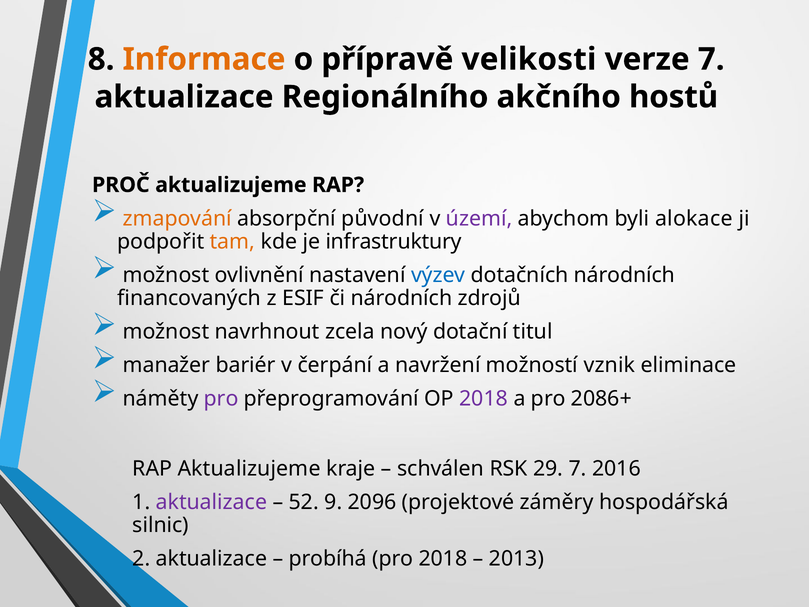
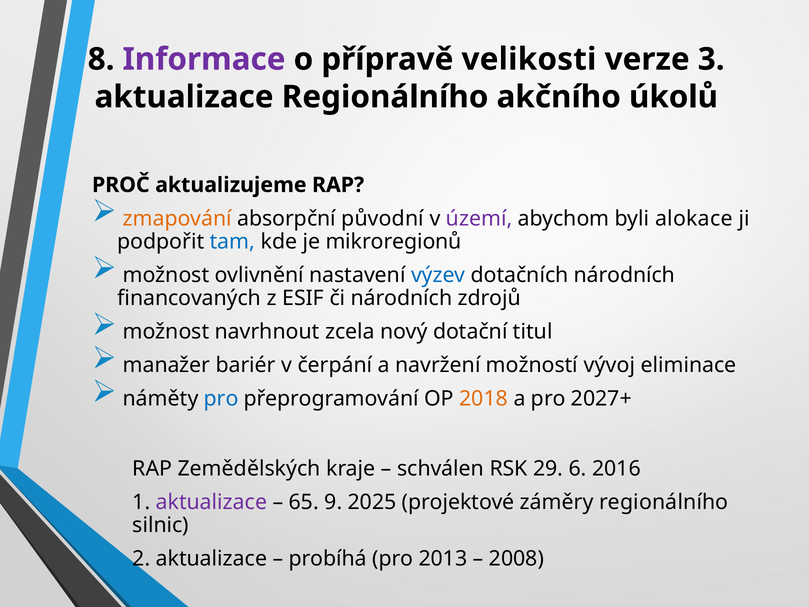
Informace colour: orange -> purple (204, 59)
verze 7: 7 -> 3 (711, 59)
hostů: hostů -> úkolů (673, 97)
tam colour: orange -> blue (232, 241)
infrastruktury: infrastruktury -> mikroregionů (394, 241)
vznik: vznik -> vývoj (609, 365)
pro colour: purple -> blue (221, 399)
2018 colour: purple -> orange (484, 399)
2086+: 2086+ -> 2027+ (601, 399)
RAP Aktualizujeme: Aktualizujeme -> Zemědělských (249, 468)
29 7: 7 -> 6 (578, 468)
52: 52 -> 65 (304, 502)
2096: 2096 -> 2025 (372, 502)
záměry hospodářská: hospodářská -> regionálního (664, 502)
pro 2018: 2018 -> 2013 (443, 558)
2013: 2013 -> 2008 (516, 558)
